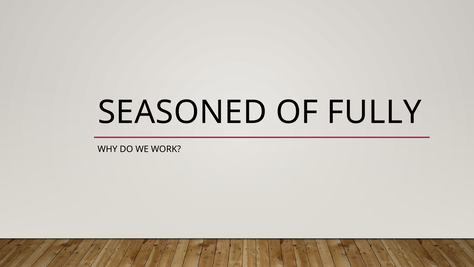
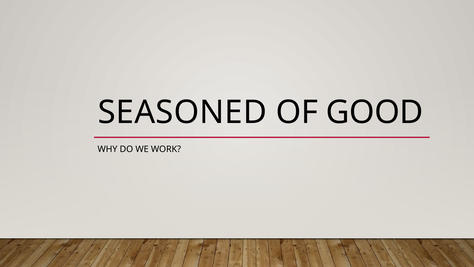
FULLY: FULLY -> GOOD (375, 112)
